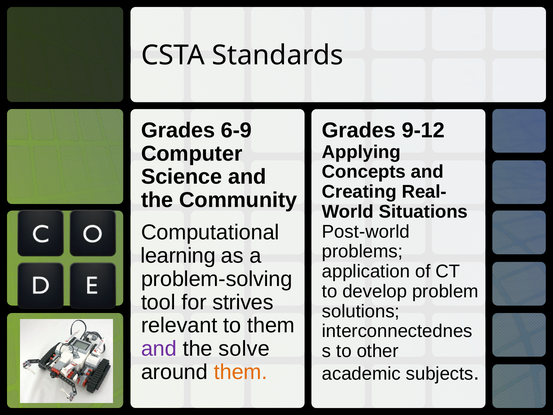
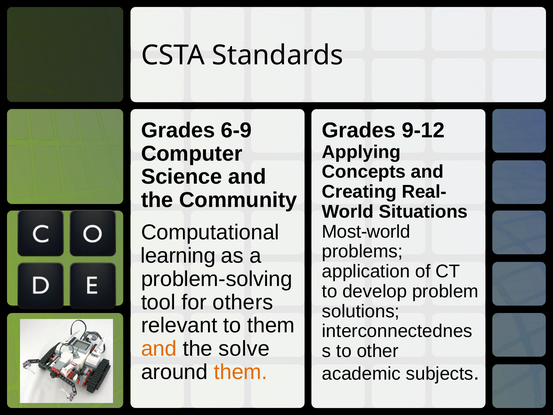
Post-world: Post-world -> Most-world (366, 231)
strives: strives -> others (243, 302)
and colour: purple -> orange (159, 349)
